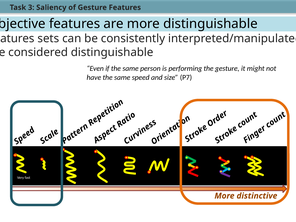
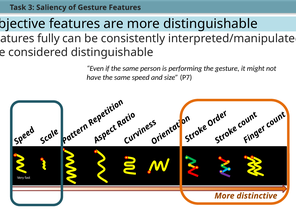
sets: sets -> fully (48, 38)
